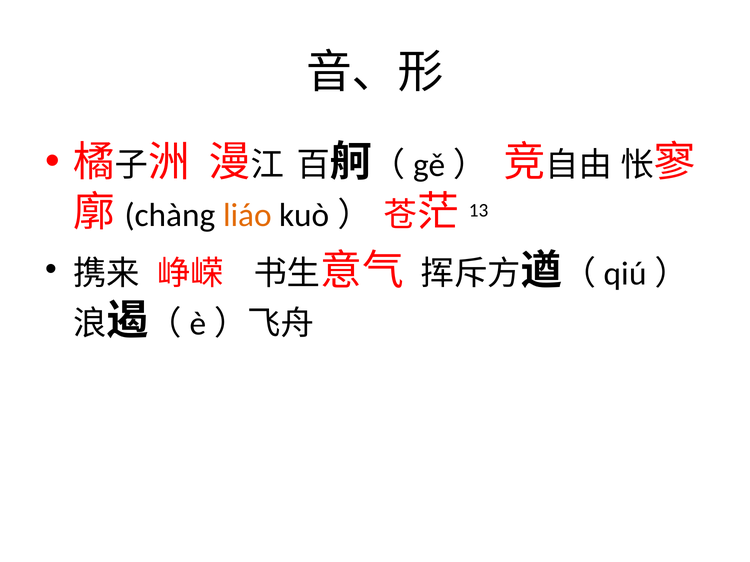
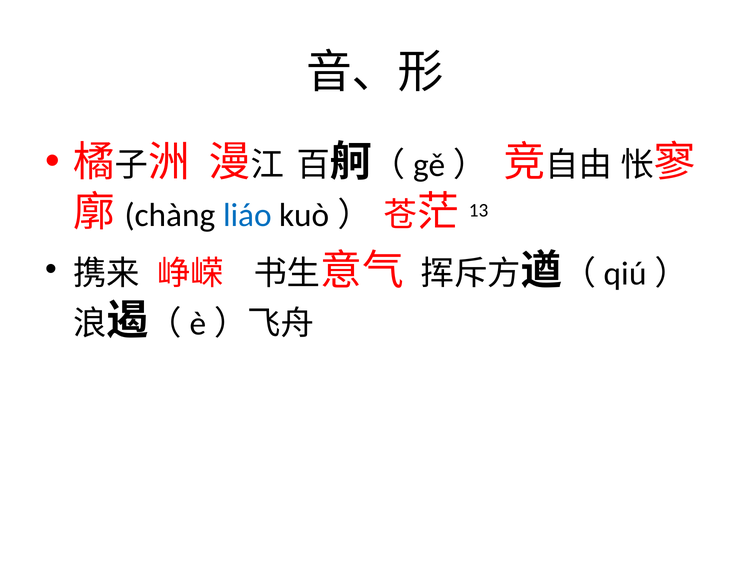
liáo colour: orange -> blue (247, 216)
